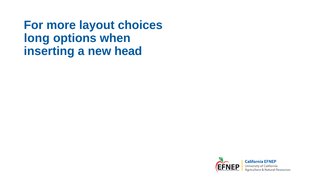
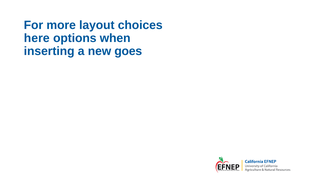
long: long -> here (37, 38)
head: head -> goes (128, 51)
